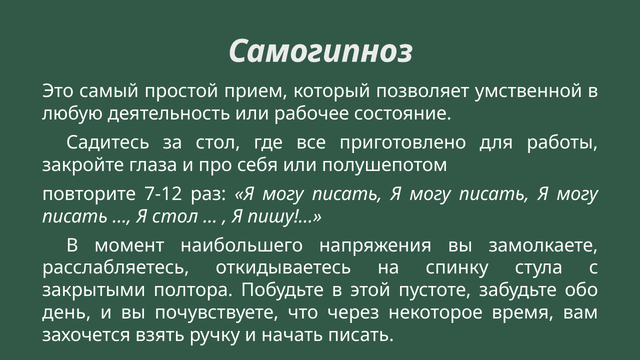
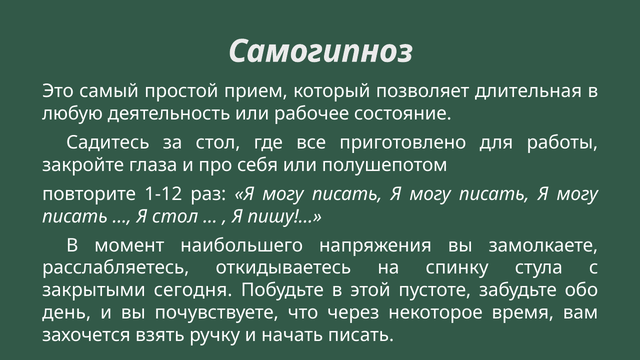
умственной: умственной -> длительная (528, 91)
7-12: 7-12 -> 1-12 (163, 194)
полтора: полтора -> сегодня (193, 290)
